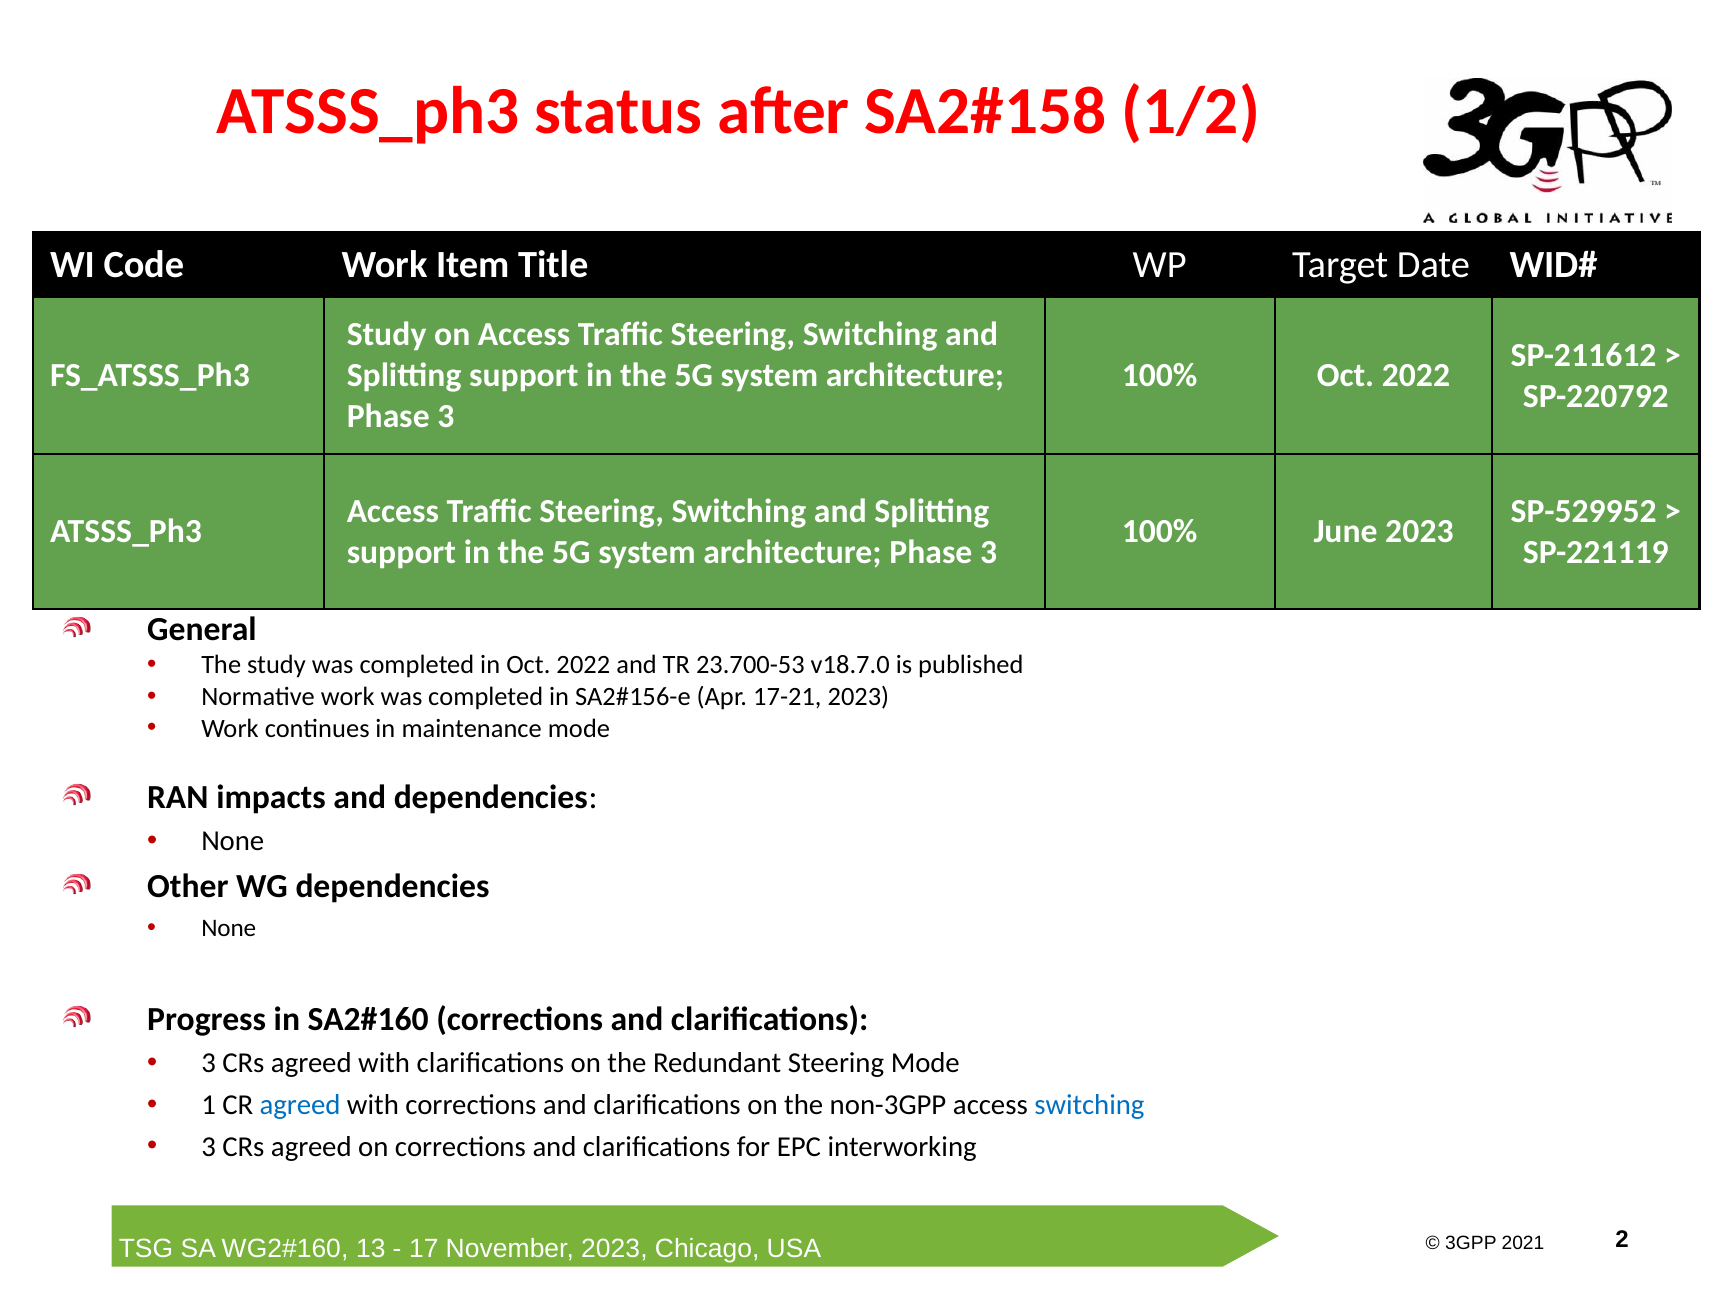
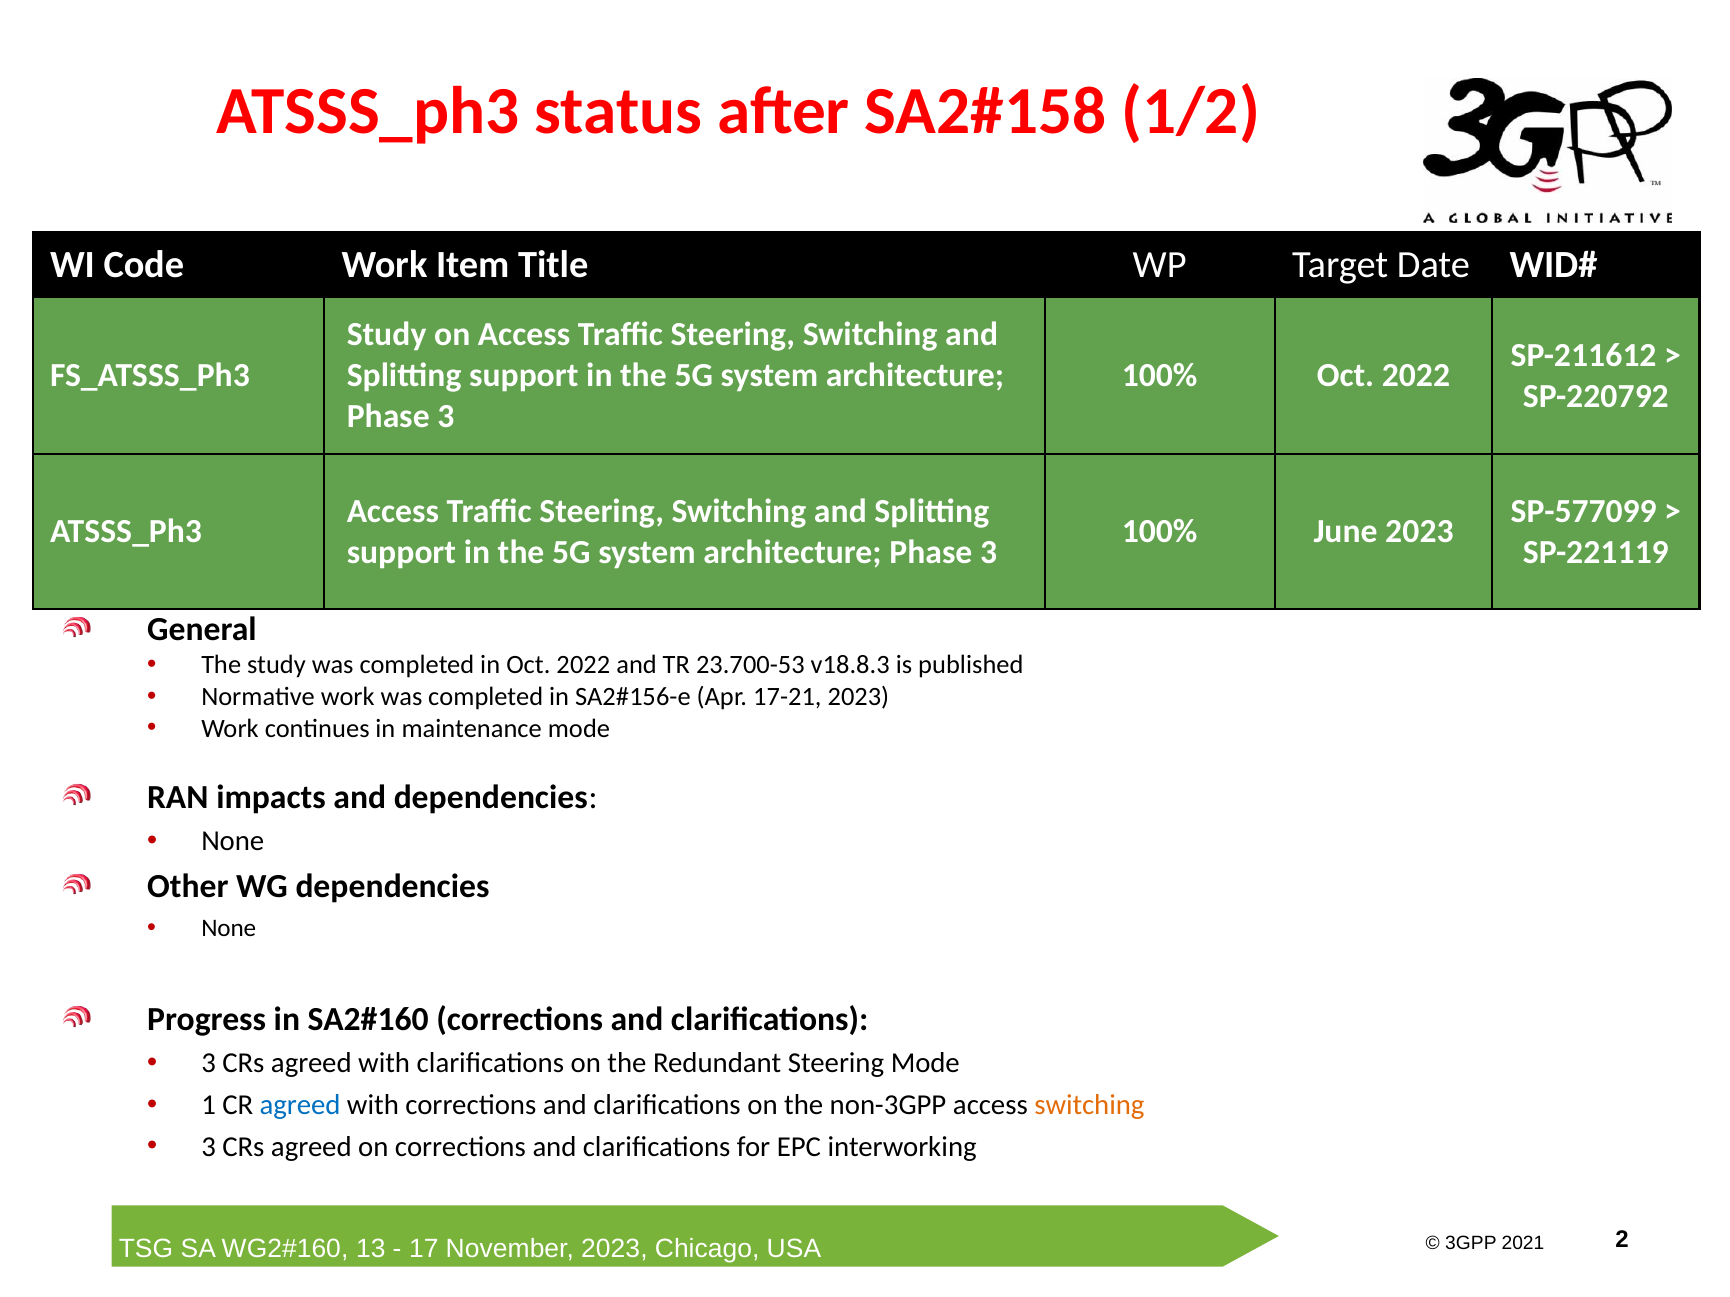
SP-529952: SP-529952 -> SP-577099 (1584, 511)
v18.7.0: v18.7.0 -> v18.8.3 (850, 665)
switching colour: blue -> orange (1089, 1106)
